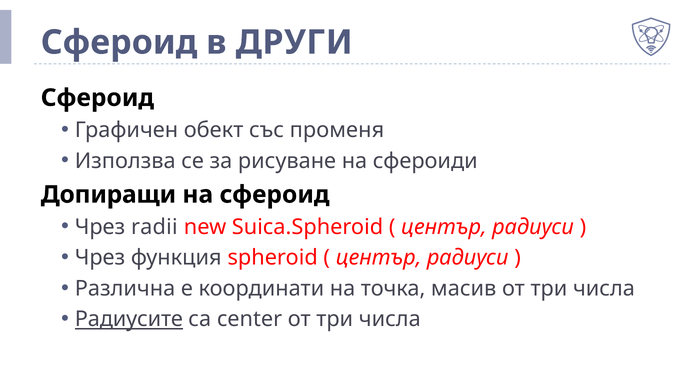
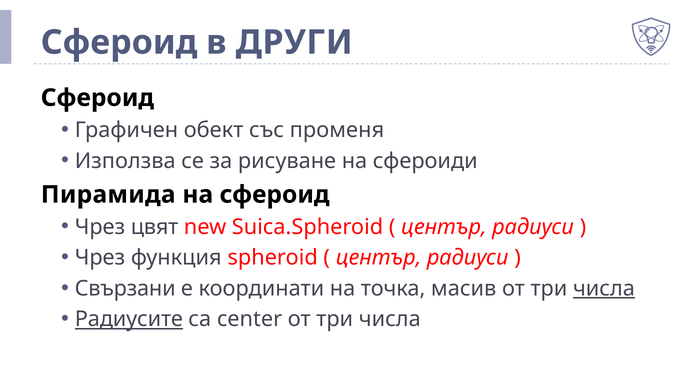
Допиращи: Допиращи -> Пирамида (108, 195)
radii: radii -> цвят (155, 227)
Различна: Различна -> Свързани (125, 289)
числа underline: none -> present (604, 289)
